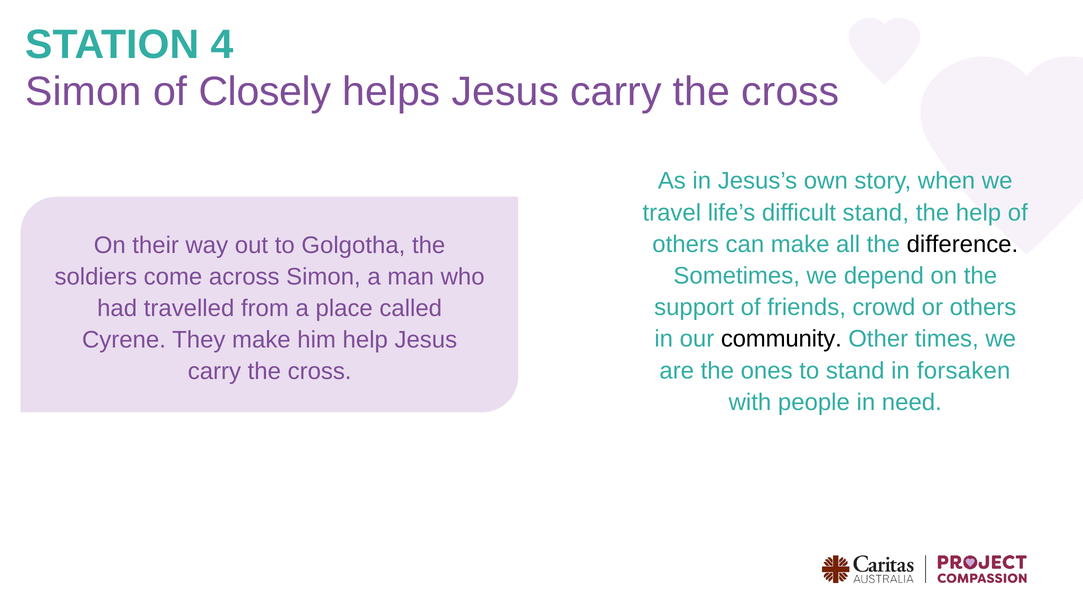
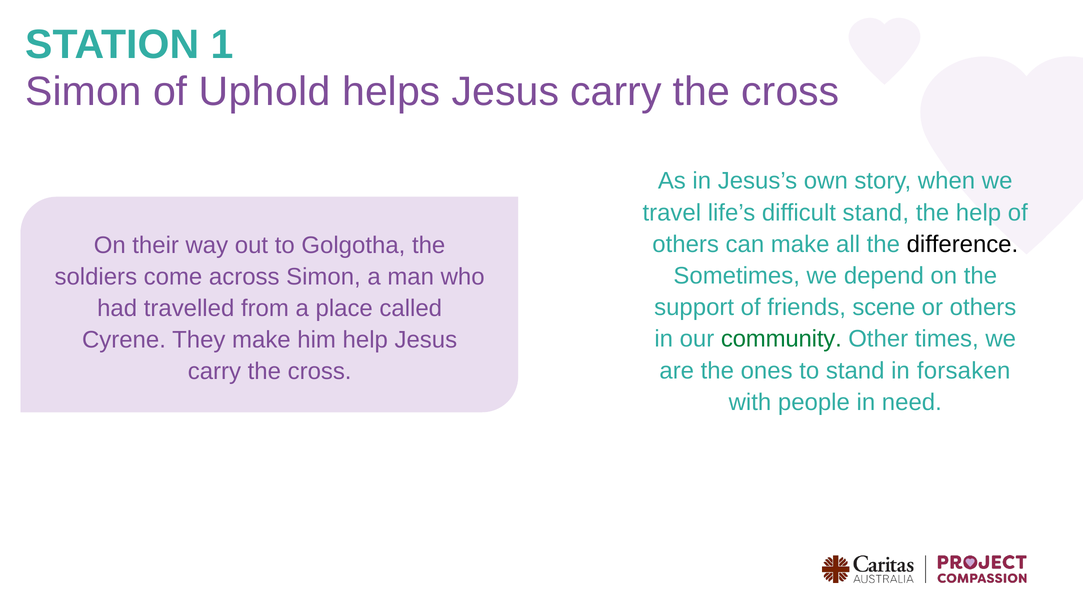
4: 4 -> 1 (222, 45)
Closely: Closely -> Uphold (265, 92)
crowd: crowd -> scene (884, 308)
community colour: black -> green (781, 339)
